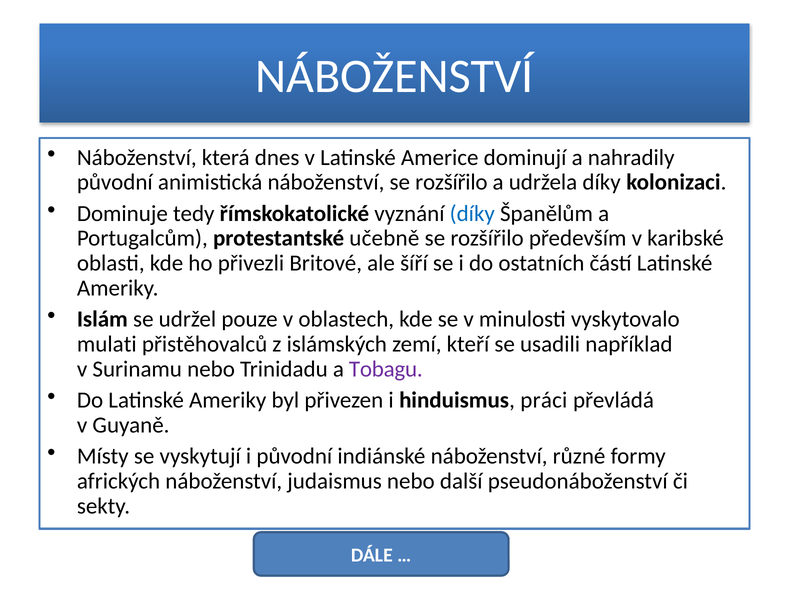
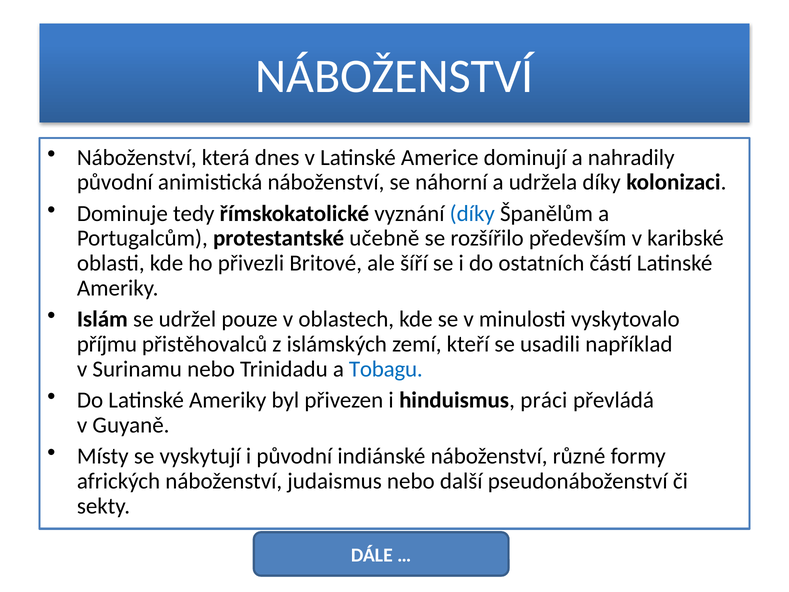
náboženství se rozšířilo: rozšířilo -> náhorní (451, 182)
mulati: mulati -> příjmu (107, 344)
Tobagu colour: purple -> blue (386, 369)
